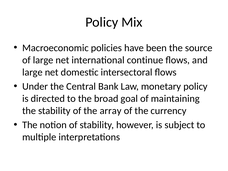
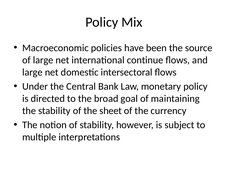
array: array -> sheet (111, 111)
